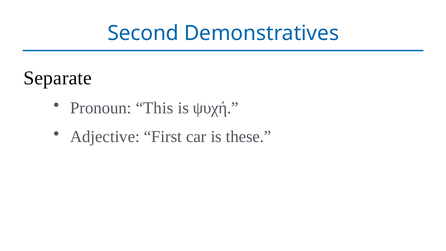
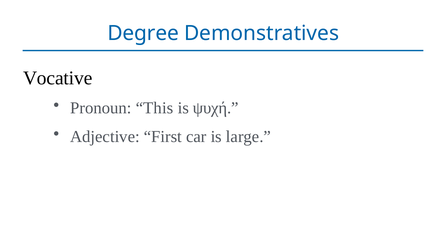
Second: Second -> Degree (143, 33)
Separate: Separate -> Vocative (58, 78)
these: these -> large (248, 136)
